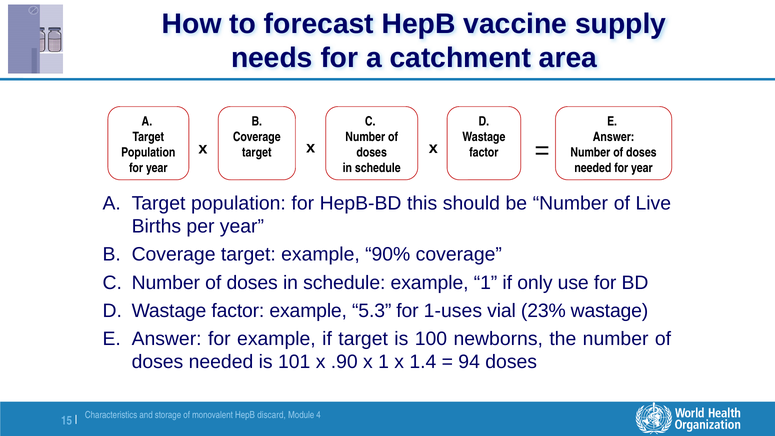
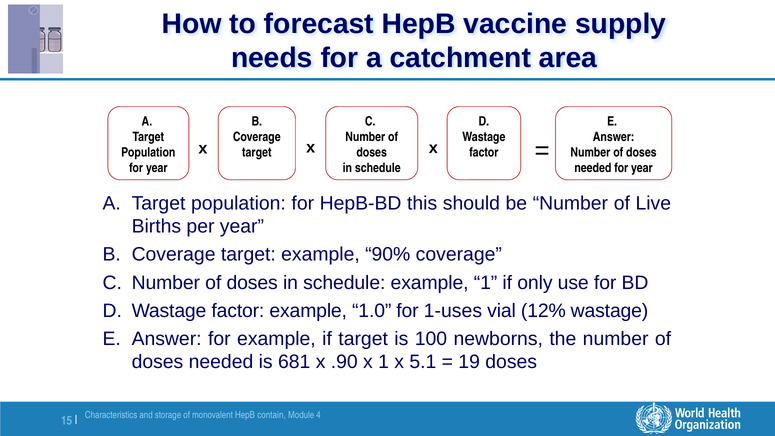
5.3: 5.3 -> 1.0 (372, 311)
23%: 23% -> 12% (543, 311)
101: 101 -> 681 (294, 362)
1.4: 1.4 -> 5.1 (423, 362)
94: 94 -> 19 (469, 362)
discard: discard -> contain (272, 415)
